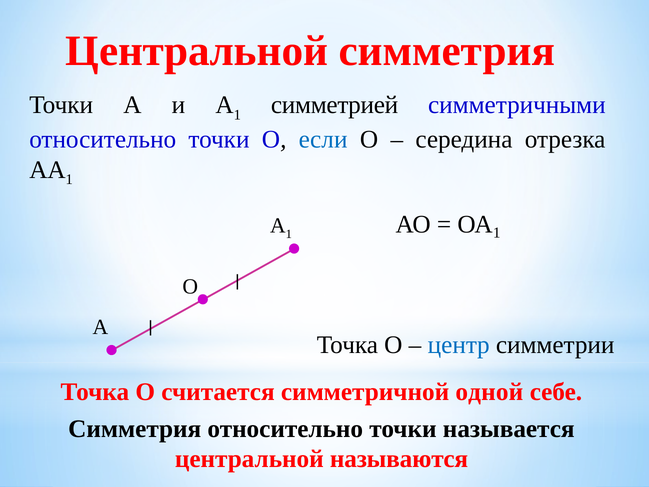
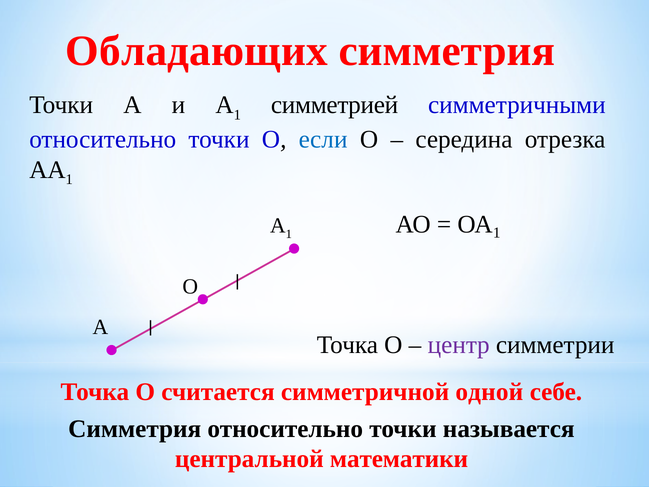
Центральной: Центральной -> Обладающих (197, 51)
центр colour: blue -> purple (459, 345)
называются: называются -> математики (399, 459)
